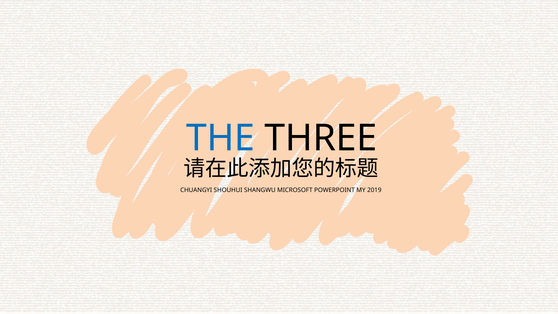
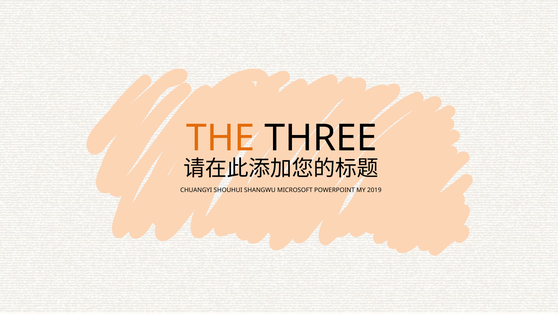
THE colour: blue -> orange (221, 138)
